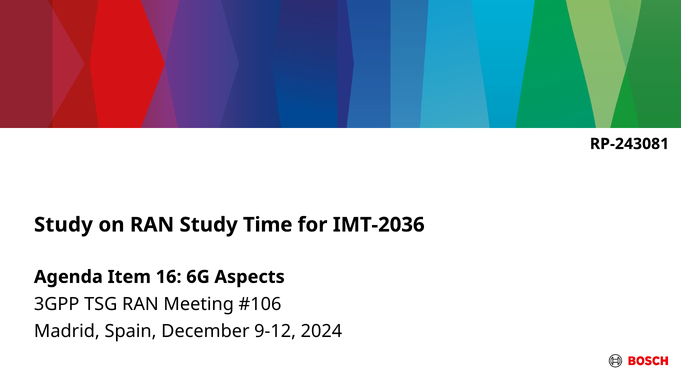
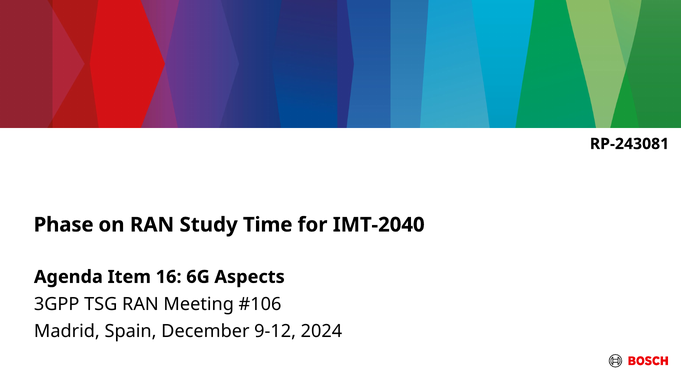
Study: Study -> Phase (64, 225)
IMT-2036: IMT-2036 -> IMT-2040 (379, 225)
